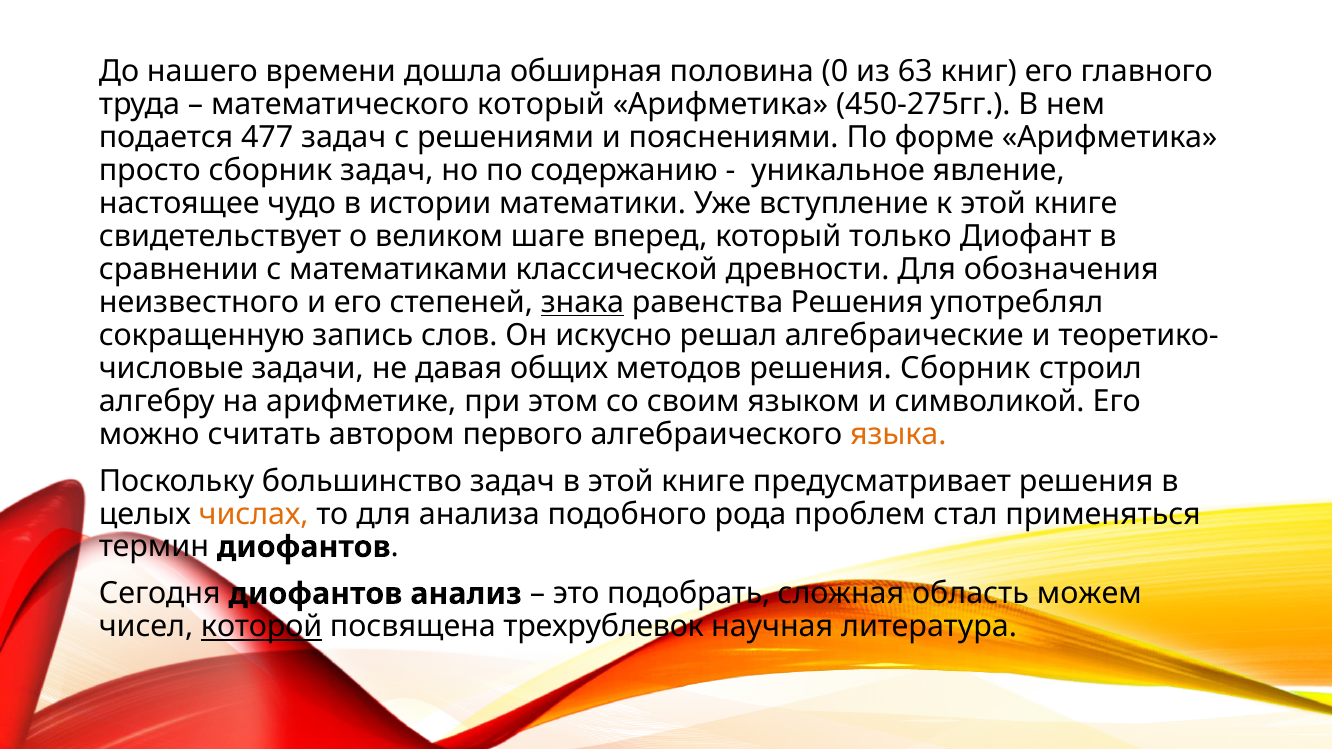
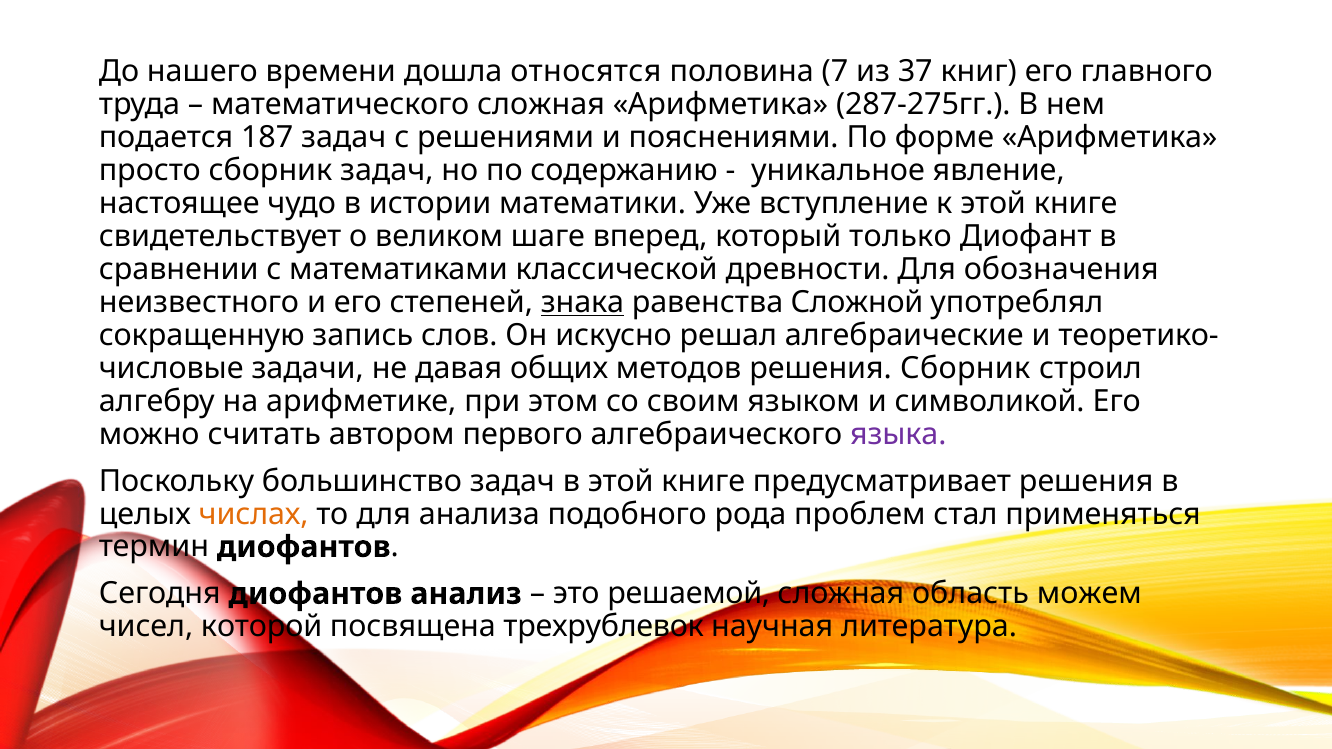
обширная: обширная -> относятся (586, 72)
0: 0 -> 7 (835, 72)
63: 63 -> 37 (915, 72)
математического который: который -> сложная (541, 105)
450-275гг: 450-275гг -> 287-275гг (923, 105)
477: 477 -> 187 (267, 138)
равенства Решения: Решения -> Сложной (857, 302)
языка colour: orange -> purple (898, 434)
подобрать: подобрать -> решаемой (689, 594)
которой underline: present -> none (262, 627)
